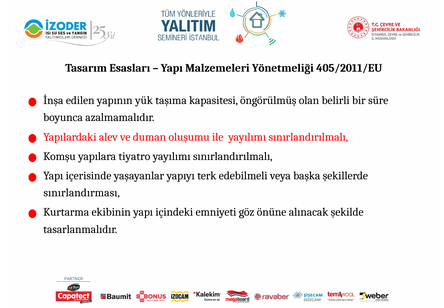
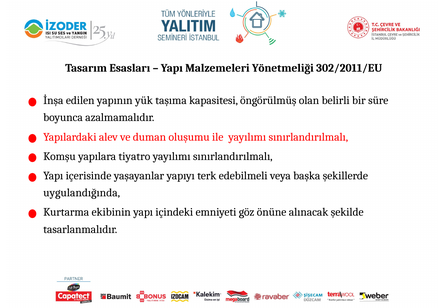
405/2011/EU: 405/2011/EU -> 302/2011/EU (349, 68)
sınırlandırması: sınırlandırması -> uygulandığında (82, 192)
